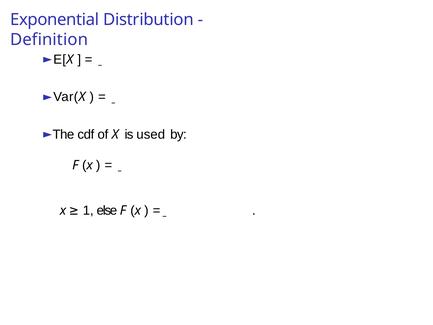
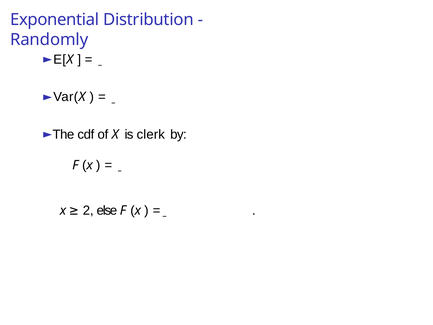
Definition: Definition -> Randomly (49, 40)
used: used -> clerk (151, 135)
1: 1 -> 2 (88, 211)
